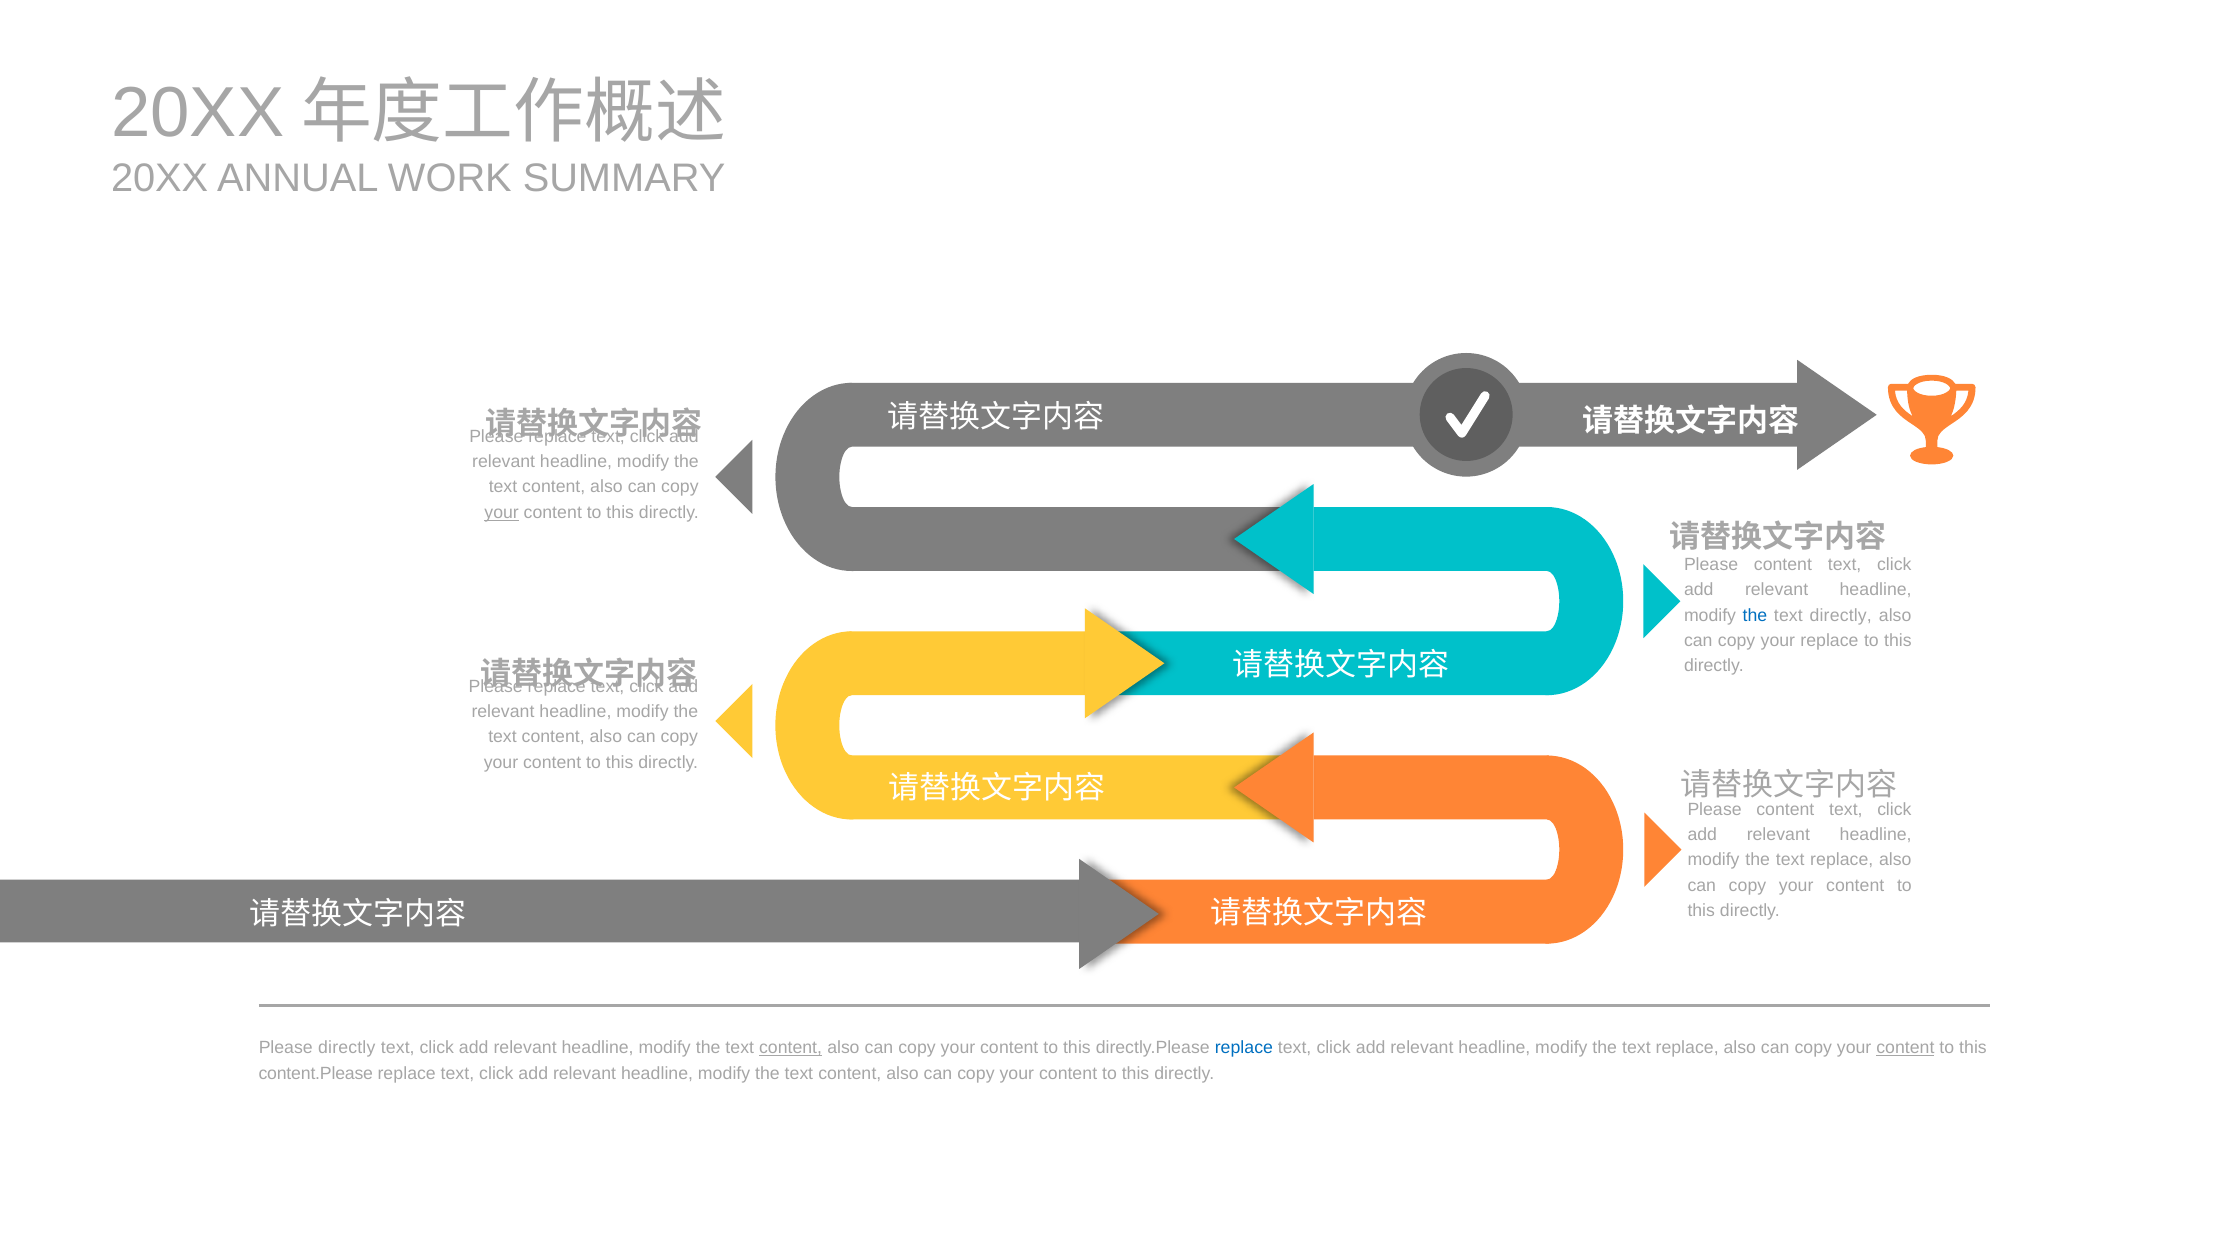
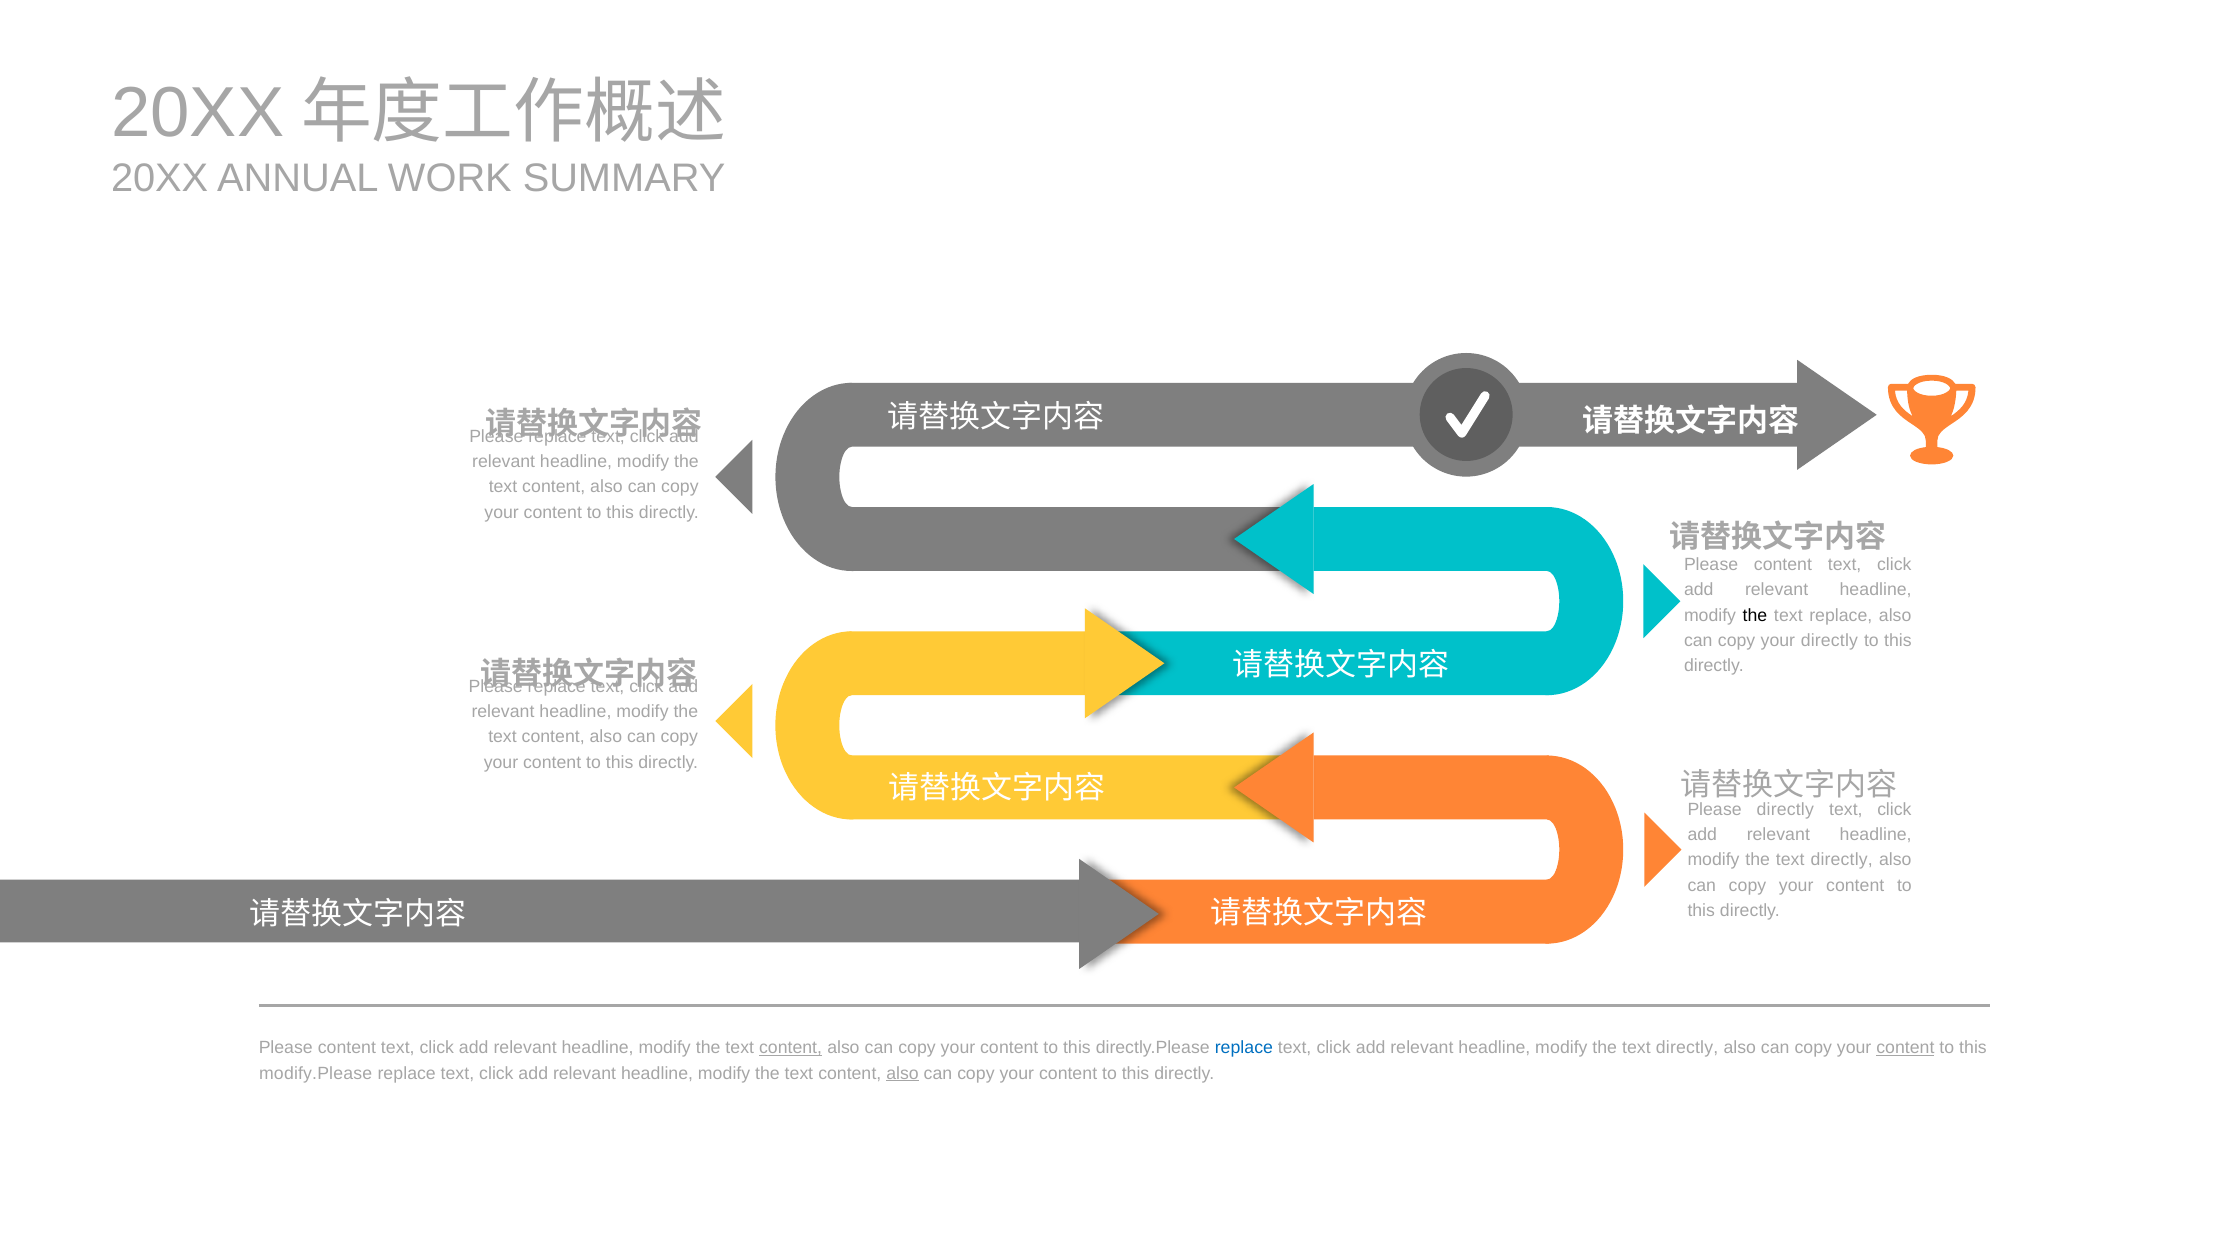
your underline: present -> none (502, 512)
the colour: blue -> black (1755, 615)
text directly: directly -> replace (1841, 615)
your replace: replace -> directly (1829, 641)
content: content -> directly (1785, 809)
replace: replace -> directly (1842, 860)
directly: directly -> content (347, 1048)
replace: replace -> directly (1687, 1048)
content.Please: content.Please -> modify.Please (316, 1073)
also underline: none -> present (902, 1073)
